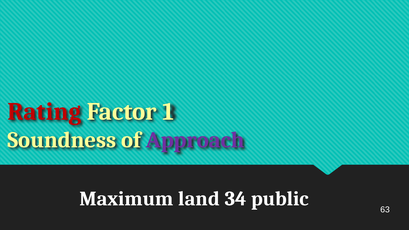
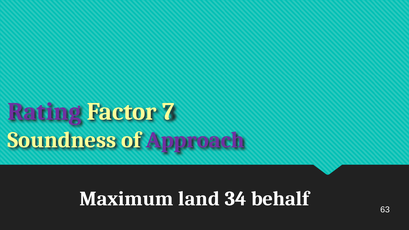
Rating colour: red -> purple (44, 112)
1: 1 -> 7 (168, 112)
public: public -> behalf (280, 199)
